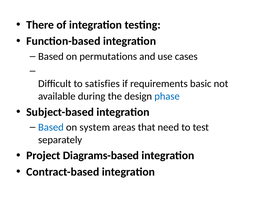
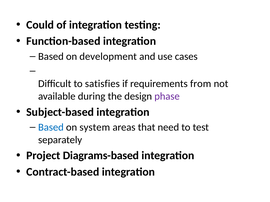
There: There -> Could (40, 25)
permutations: permutations -> development (108, 57)
basic: basic -> from (201, 84)
phase colour: blue -> purple (167, 96)
